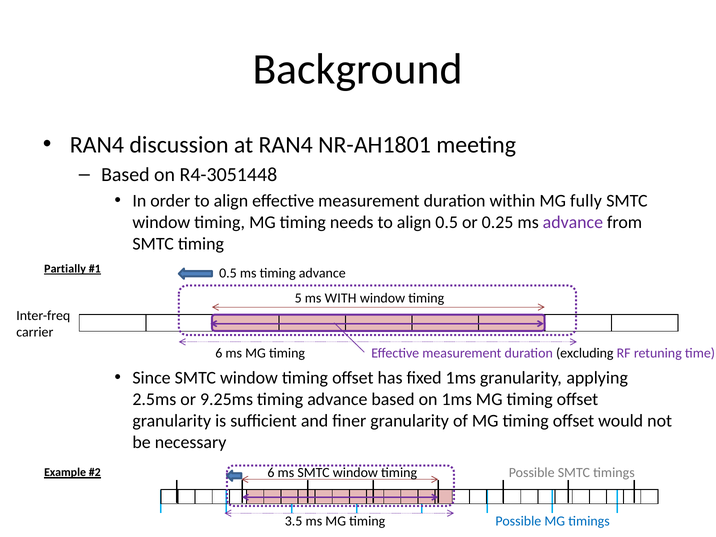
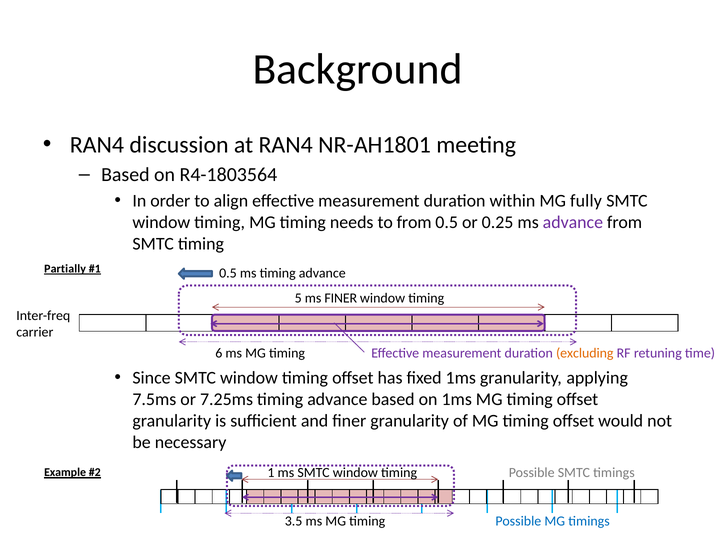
R4-3051448: R4-3051448 -> R4-1803564 (228, 175)
needs to align: align -> from (414, 222)
ms WITH: WITH -> FINER (341, 298)
excluding colour: black -> orange (585, 353)
2.5ms: 2.5ms -> 7.5ms (154, 399)
9.25ms: 9.25ms -> 7.25ms (227, 399)
6: 6 -> 1 (271, 473)
